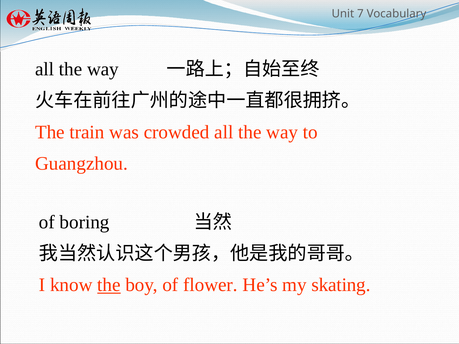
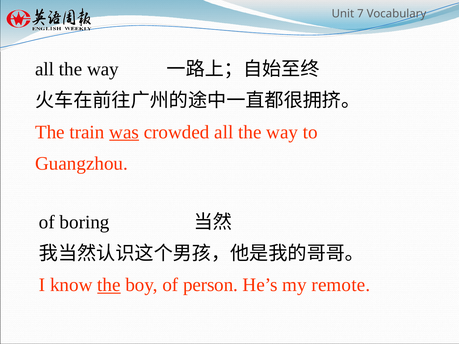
was underline: none -> present (124, 132)
flower: flower -> person (211, 285)
skating: skating -> remote (341, 285)
